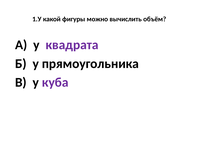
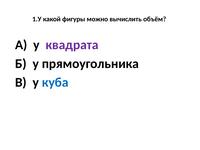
куба colour: purple -> blue (55, 82)
